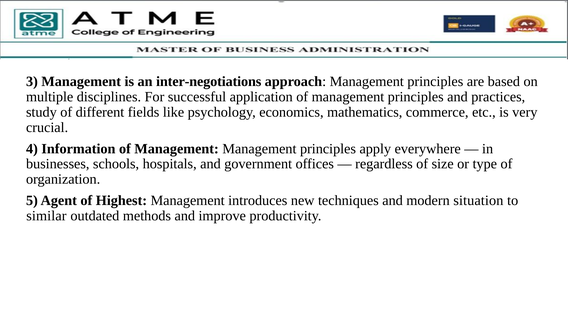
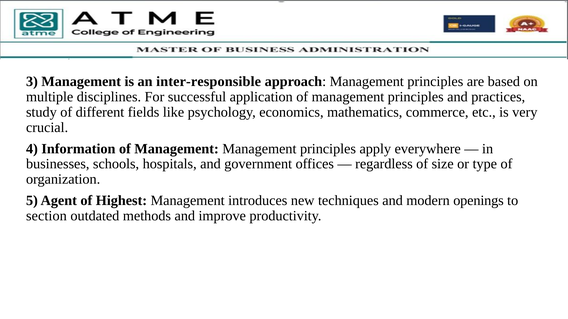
inter-negotiations: inter-negotiations -> inter-responsible (209, 82)
situation: situation -> openings (479, 201)
similar: similar -> section (46, 216)
